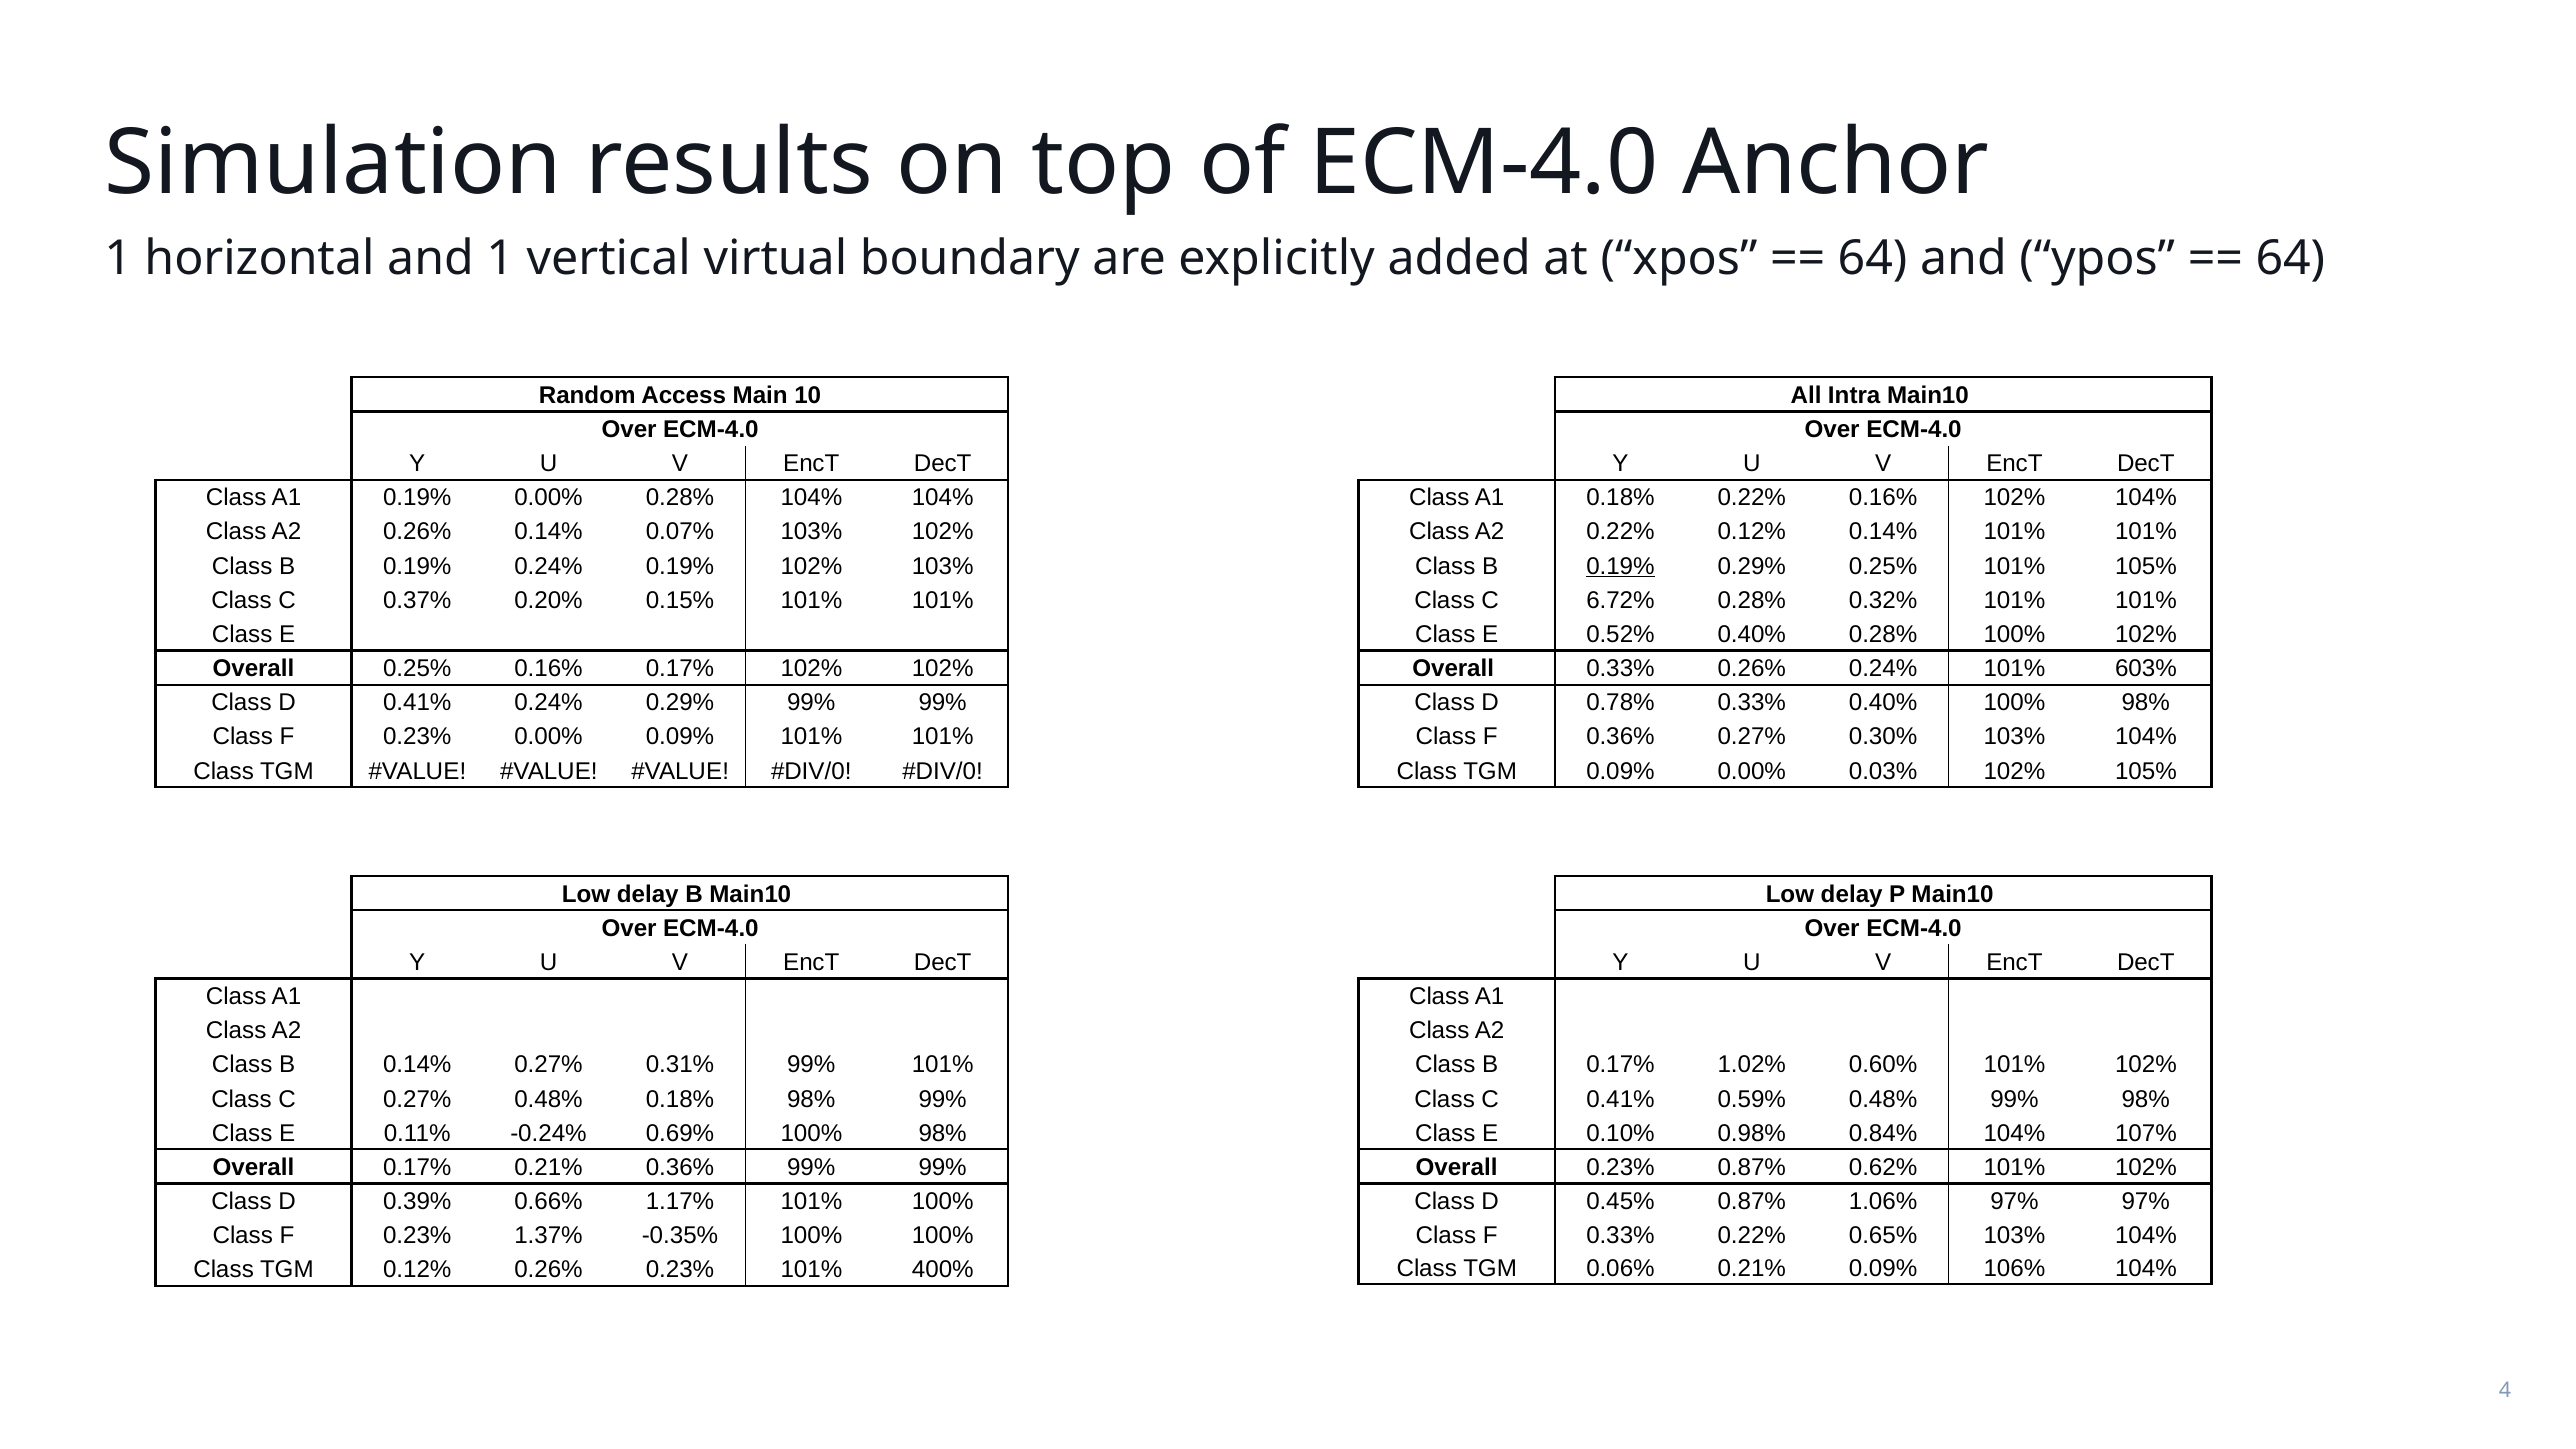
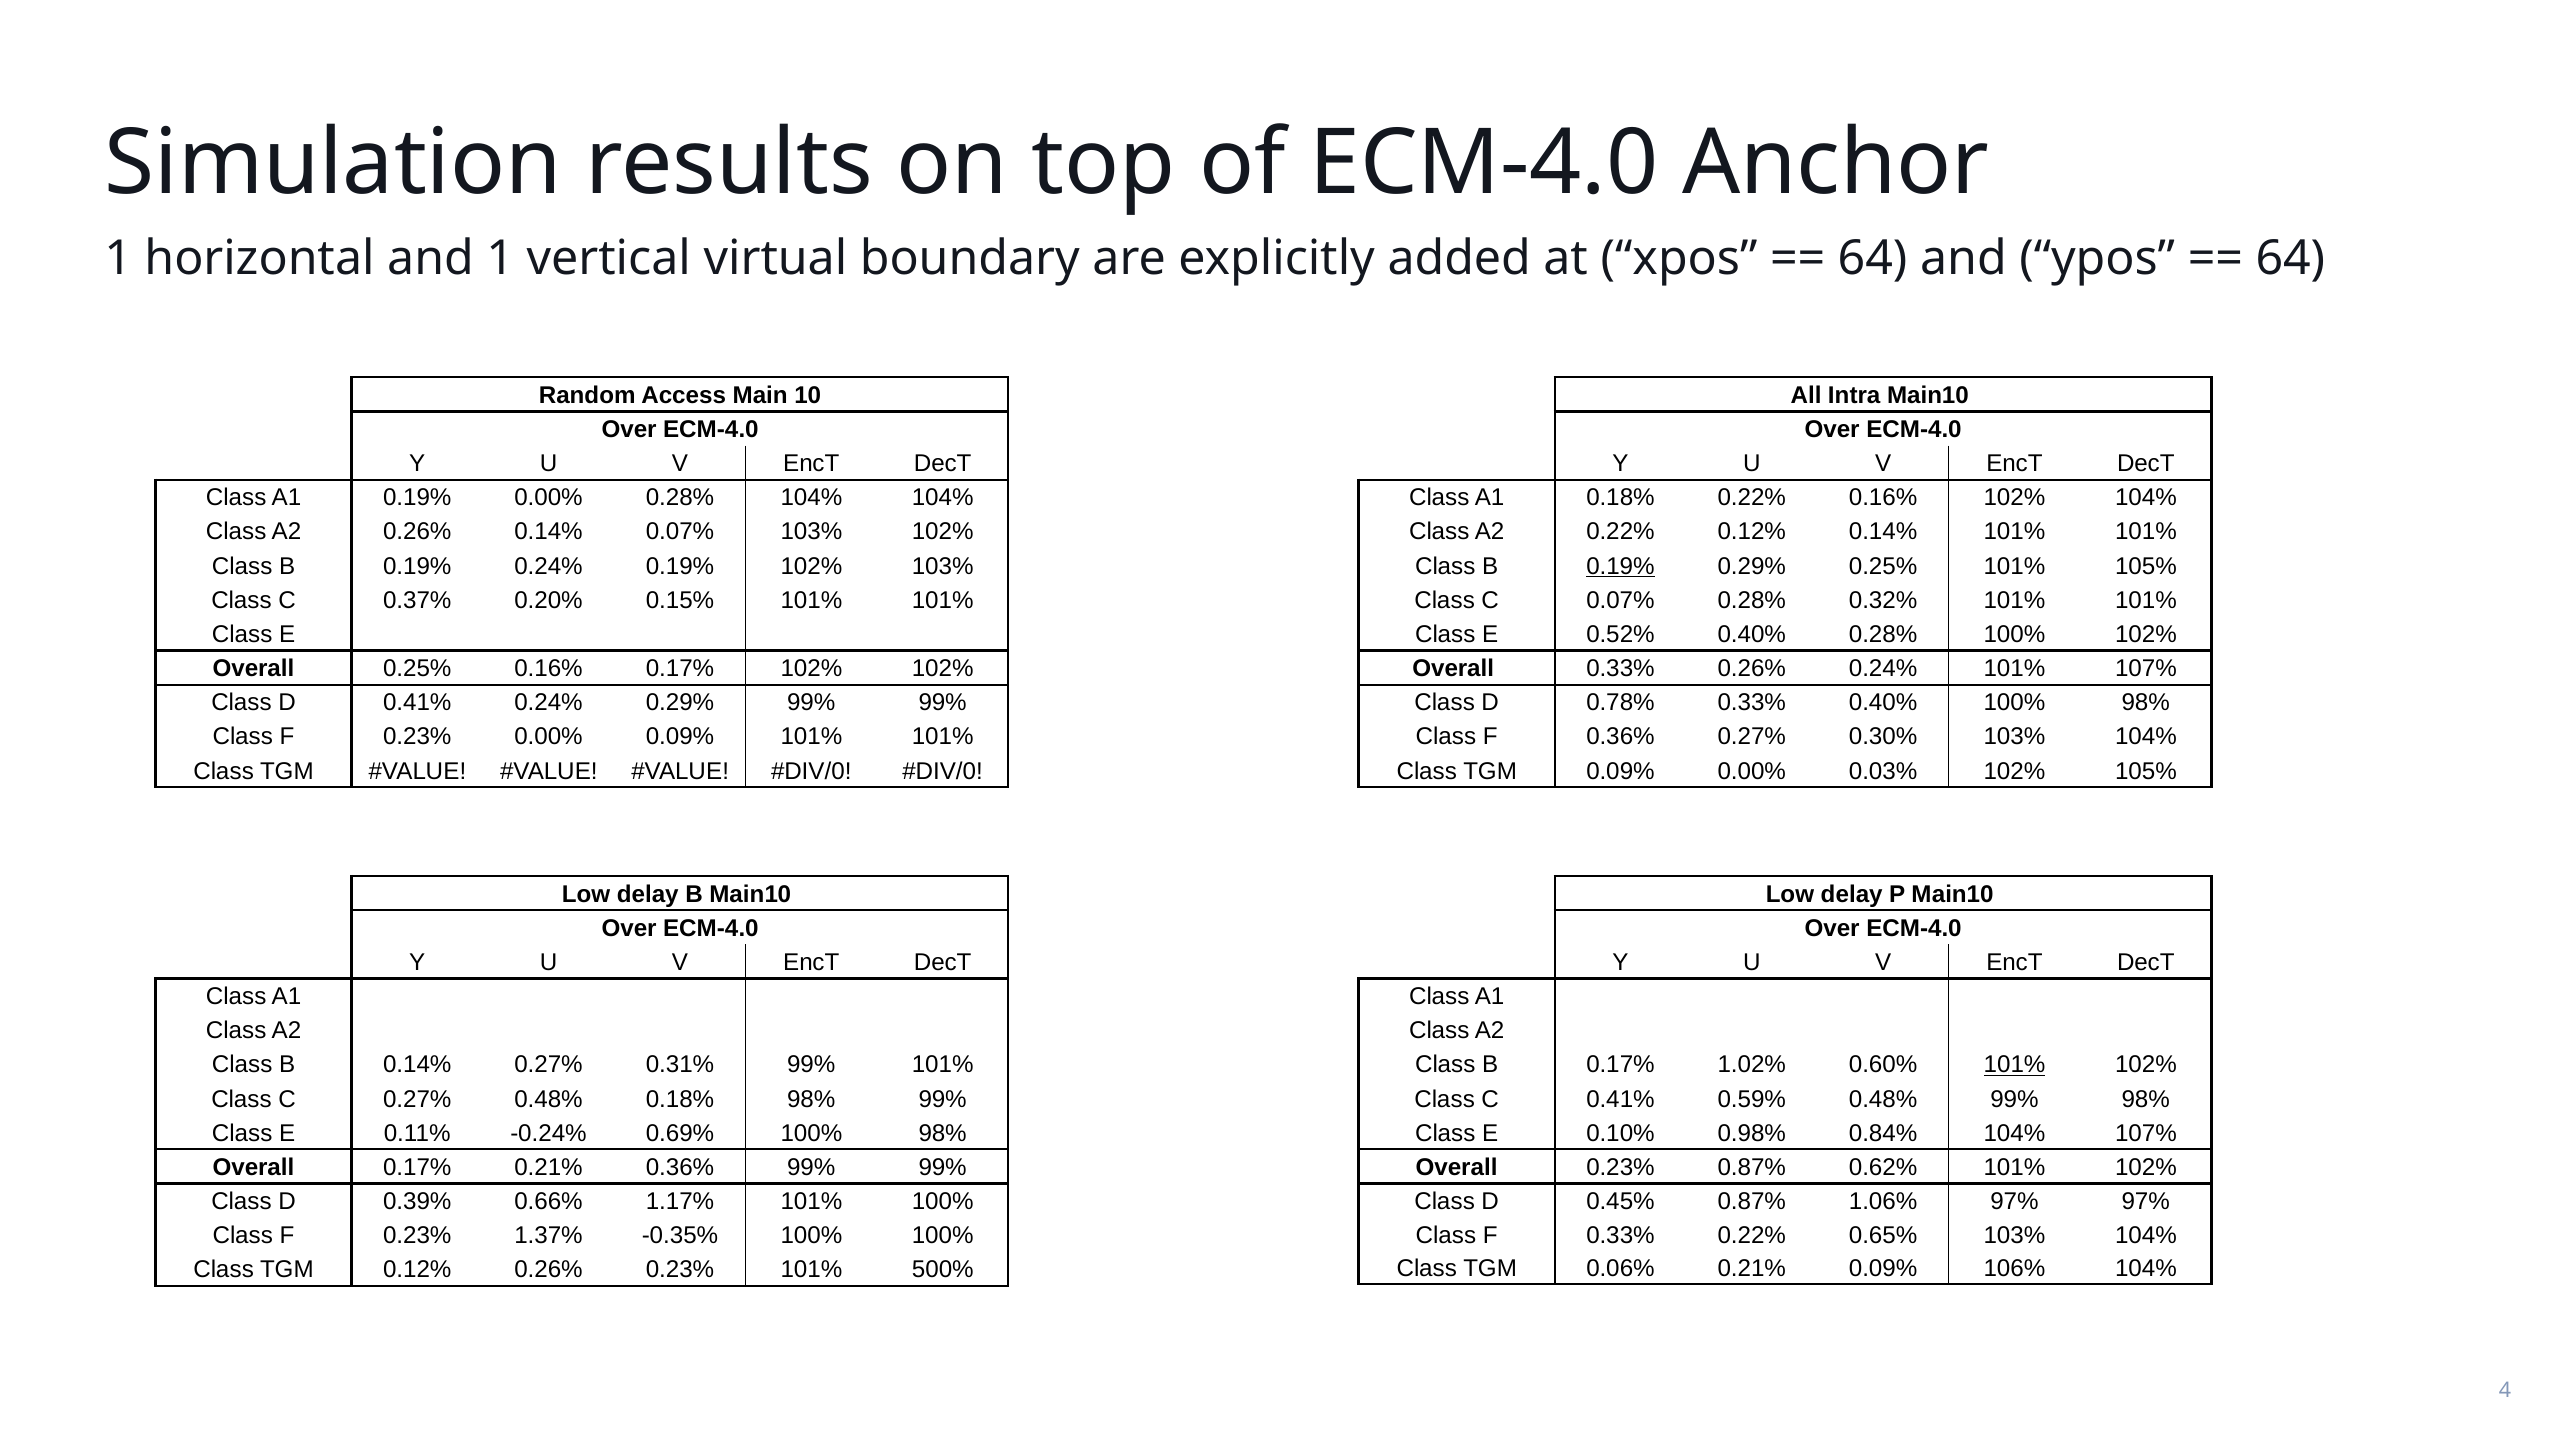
C 6.72%: 6.72% -> 0.07% (1620, 600)
101% 603%: 603% -> 107% (2146, 669)
101% underline: none -> present (2015, 1065)
400%: 400% -> 500% (943, 1270)
